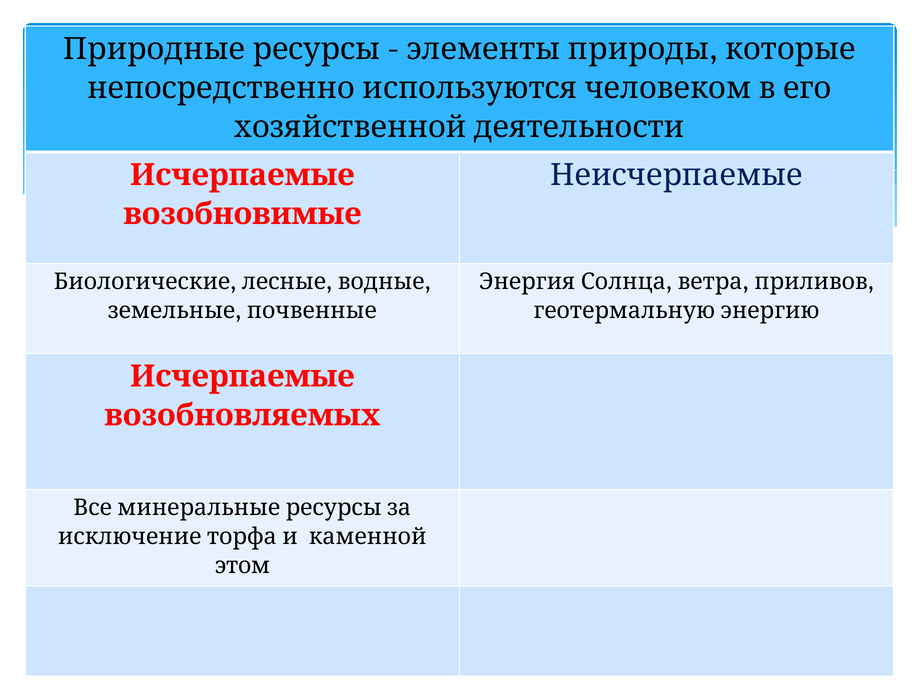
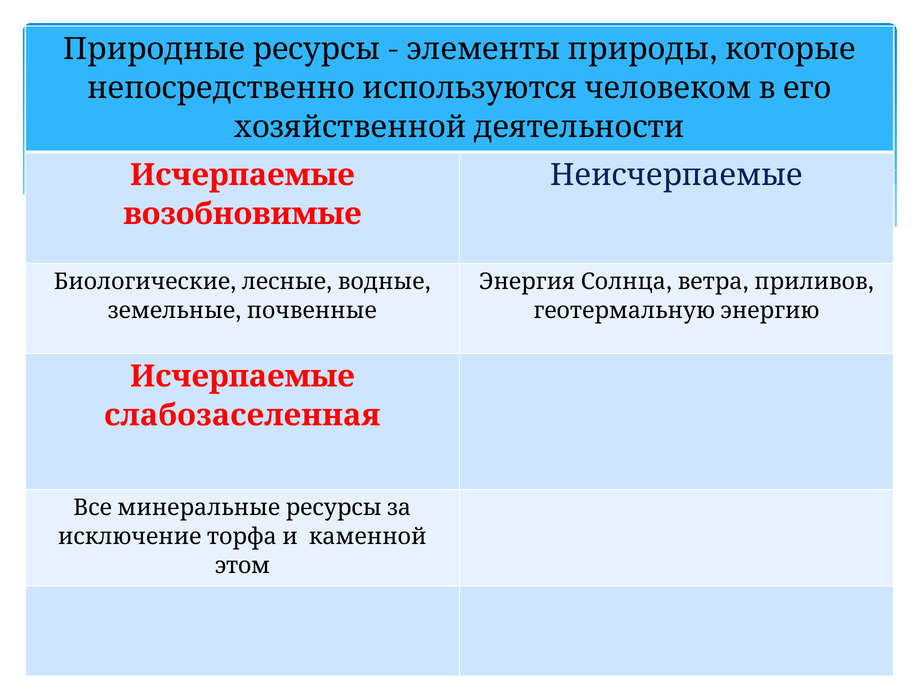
возобновляемых: возобновляемых -> слабозаселенная (242, 415)
